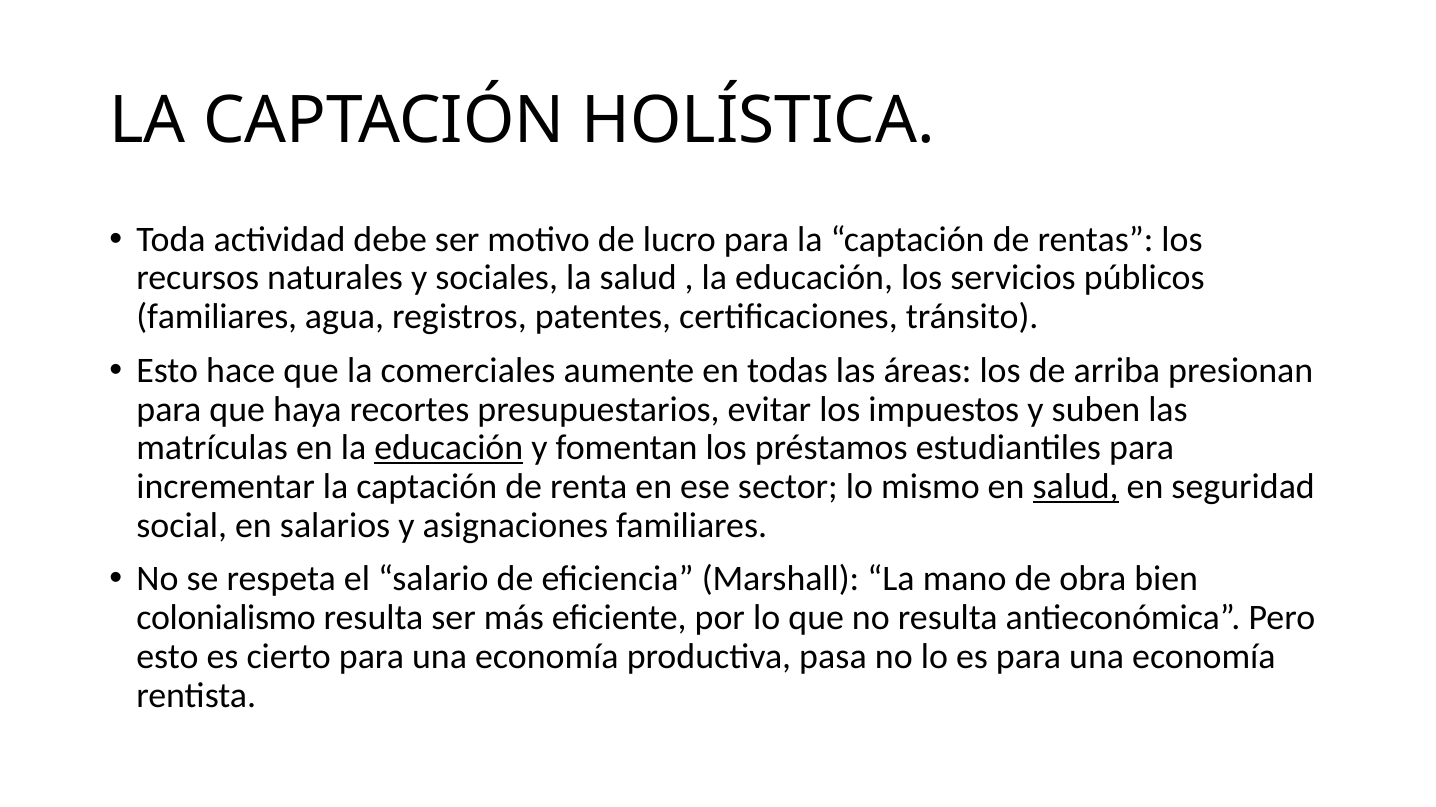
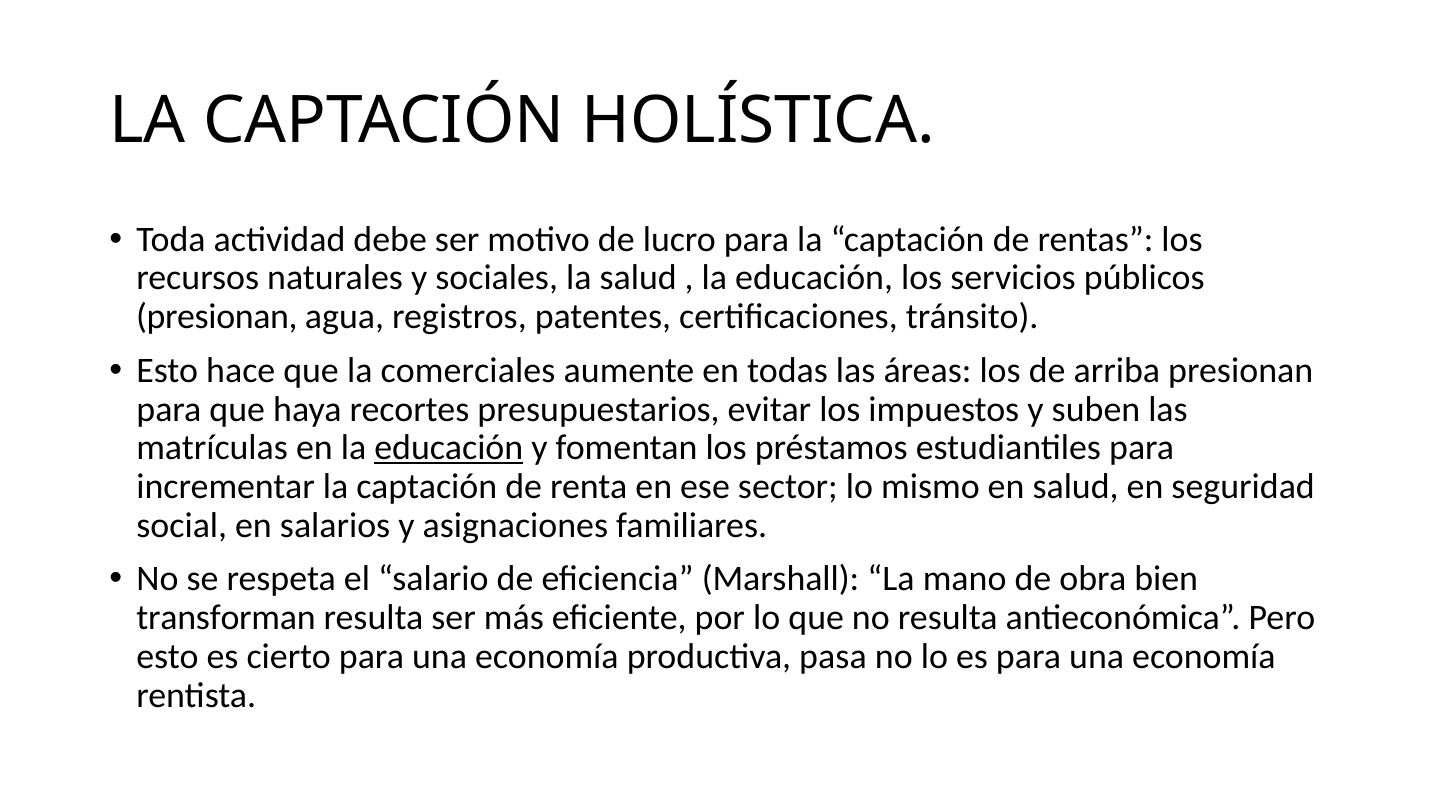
familiares: familiares -> presionan (217, 317)
salud underline: present -> none (1076, 487)
colonialismo: colonialismo -> transforman (226, 618)
